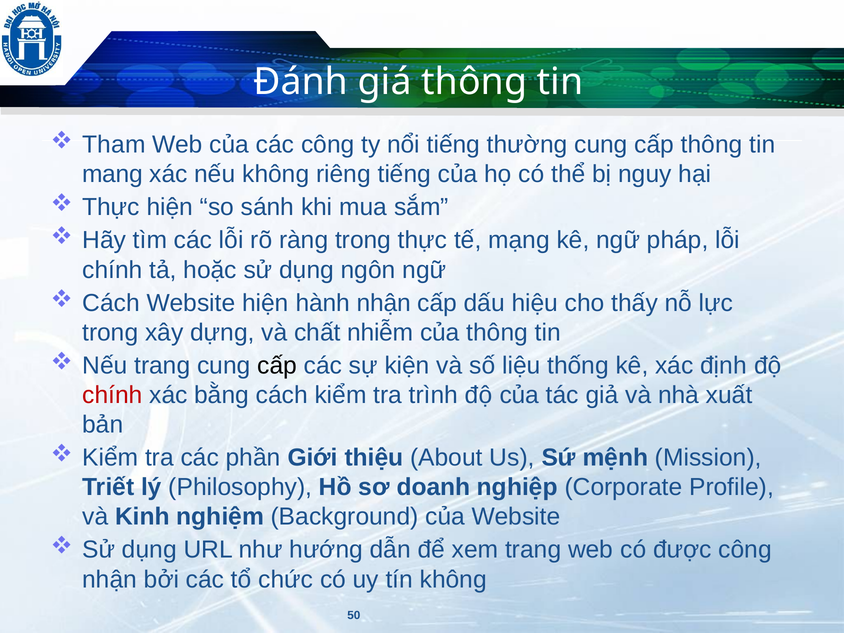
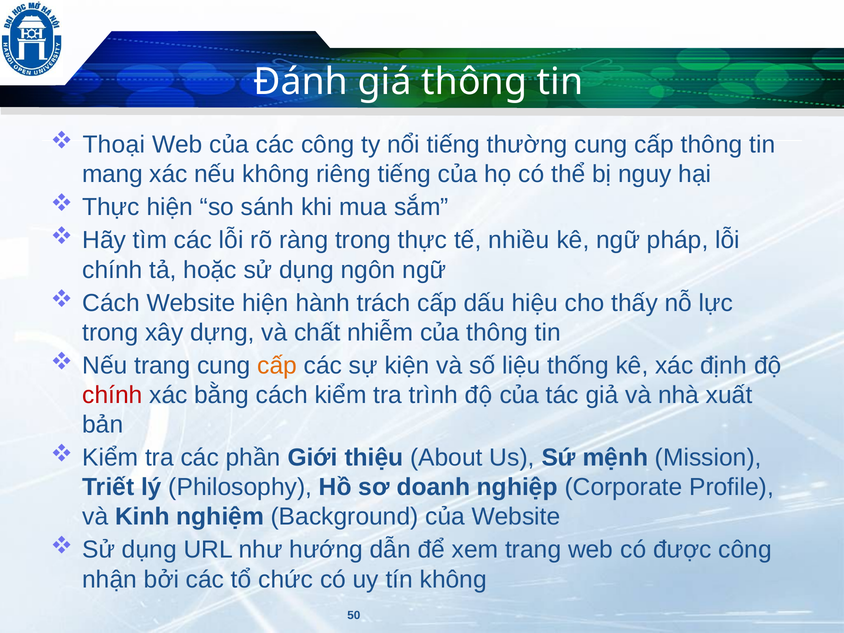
Tham: Tham -> Thoại (114, 145)
mạng: mạng -> nhiều (519, 240)
hành nhận: nhận -> trách (384, 303)
cấp colour: black -> orange (277, 366)
